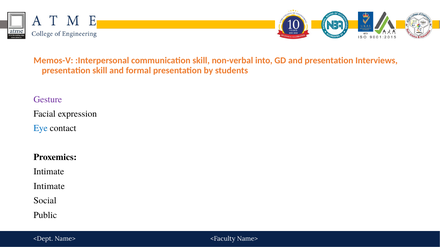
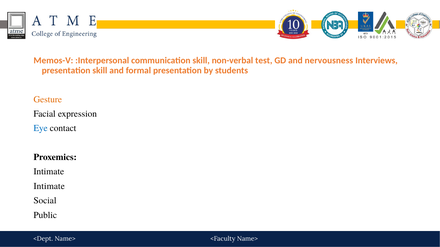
into: into -> test (264, 61)
and presentation: presentation -> nervousness (329, 61)
Gesture colour: purple -> orange (48, 100)
